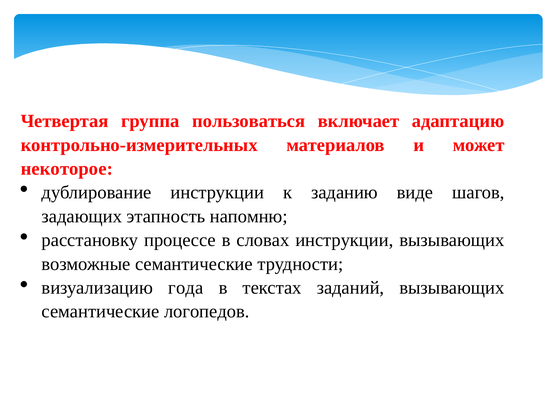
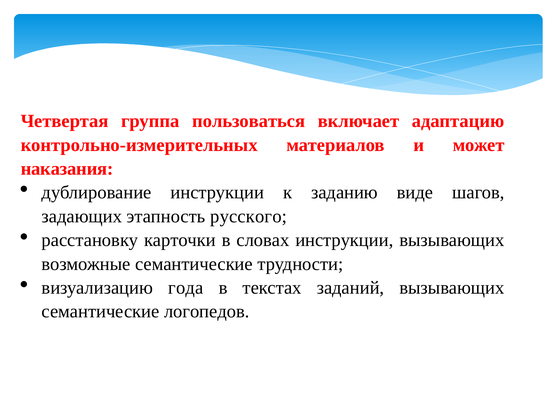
некоторое: некоторое -> наказания (67, 169)
напомню: напомню -> русского (249, 216)
процессе: процессе -> карточки (180, 240)
